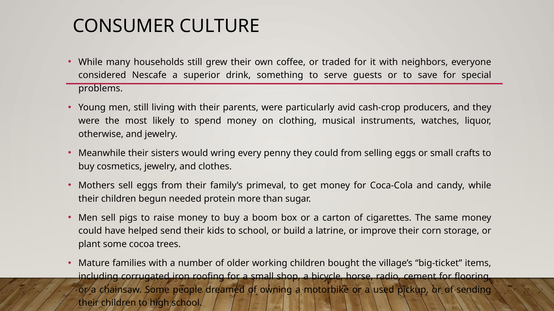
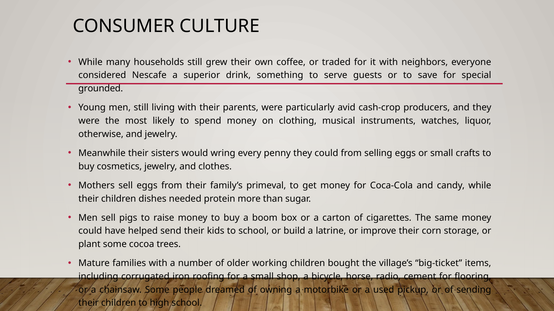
problems: problems -> grounded (101, 89)
begun: begun -> dishes (152, 199)
